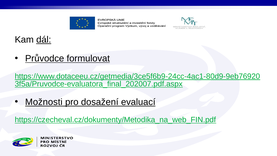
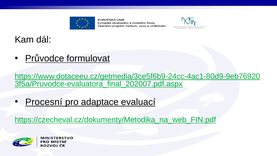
dál underline: present -> none (44, 40)
Možnosti: Možnosti -> Procesní (44, 102)
dosažení: dosažení -> adaptace (100, 102)
